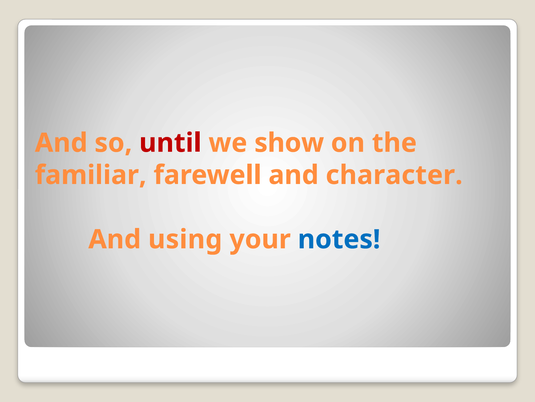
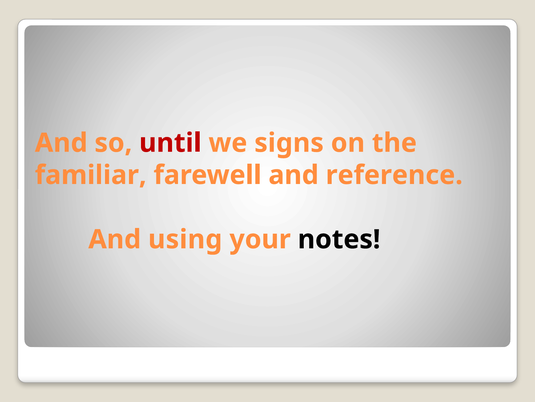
show: show -> signs (289, 143)
character: character -> reference (394, 175)
notes colour: blue -> black (339, 239)
